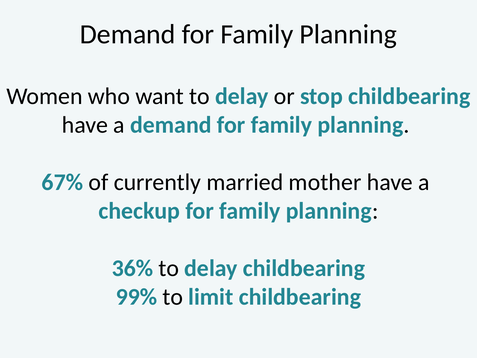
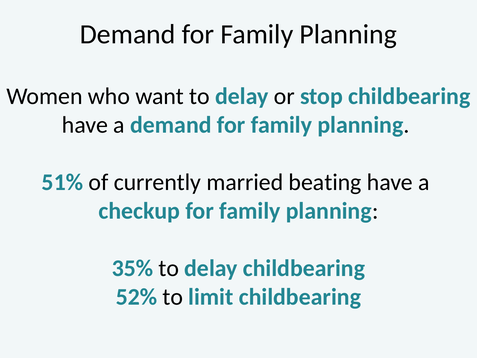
67%: 67% -> 51% (62, 182)
mother: mother -> beating (325, 182)
36%: 36% -> 35% (132, 268)
99%: 99% -> 52% (136, 297)
